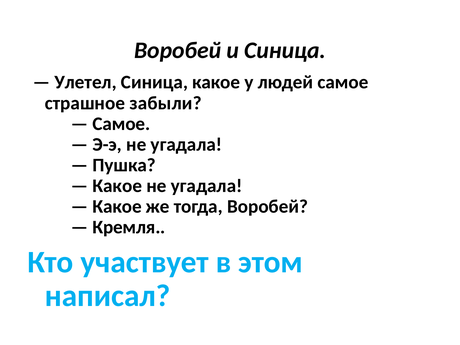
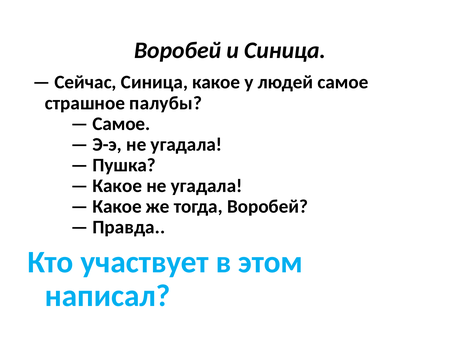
Улетел: Улетел -> Сейчас (86, 82)
забыли: забыли -> палубы (166, 103)
Кремля: Кремля -> Правда (129, 227)
